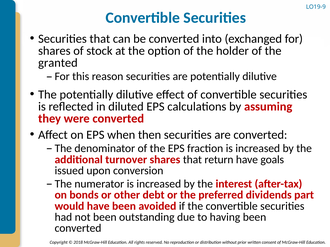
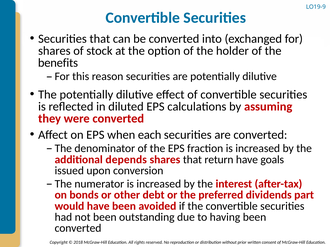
granted: granted -> benefits (58, 63)
then: then -> each (150, 135)
turnover: turnover -> depends (126, 160)
